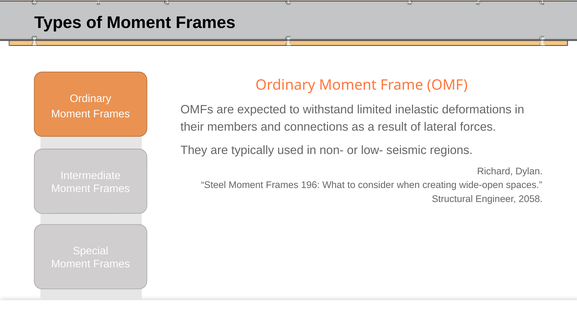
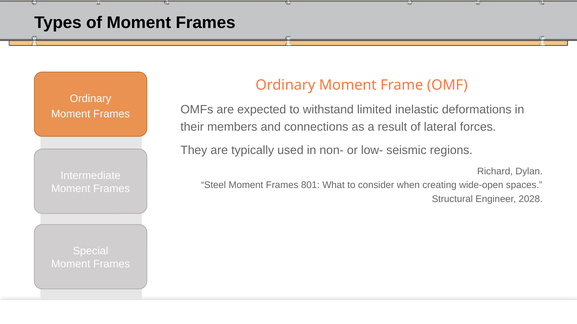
196: 196 -> 801 (310, 185)
2058: 2058 -> 2028 (531, 199)
